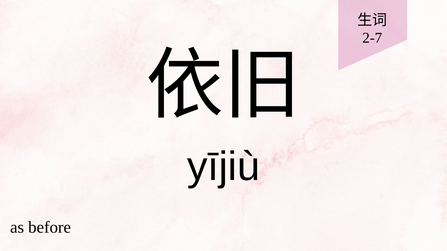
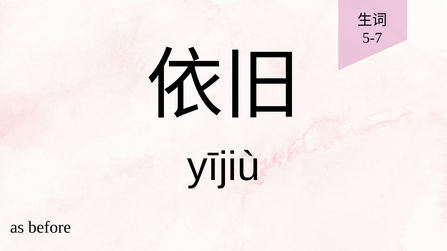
2-7: 2-7 -> 5-7 (372, 38)
